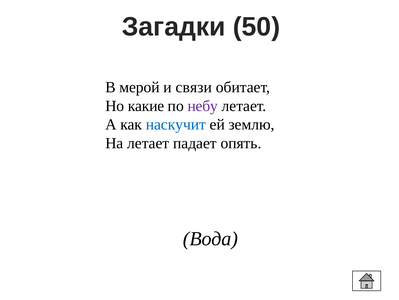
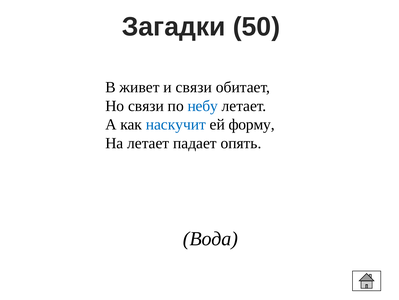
мерой: мерой -> живет (140, 87)
Но какие: какие -> связи (146, 106)
небу colour: purple -> blue (203, 106)
землю: землю -> форму (252, 124)
